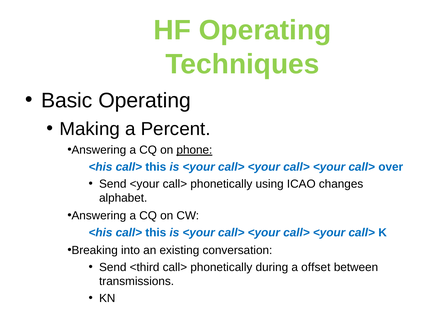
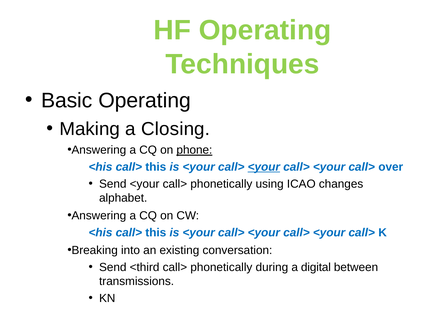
Percent: Percent -> Closing (176, 129)
<your underline: none -> present (264, 167)
offset: offset -> digital (316, 268)
